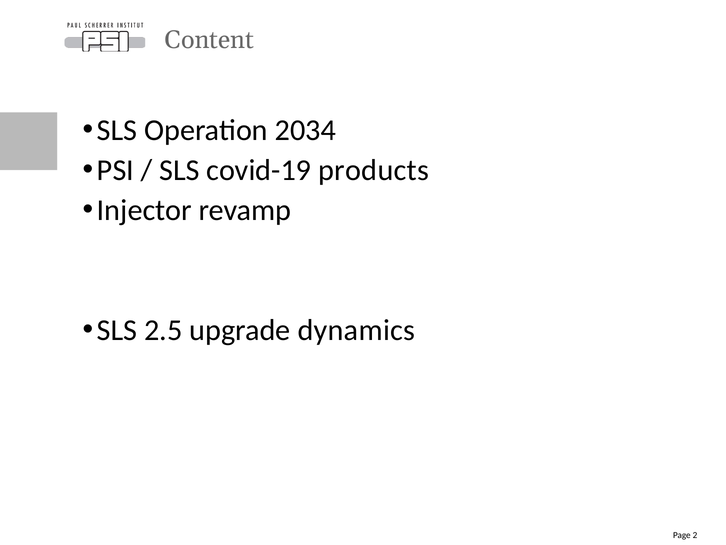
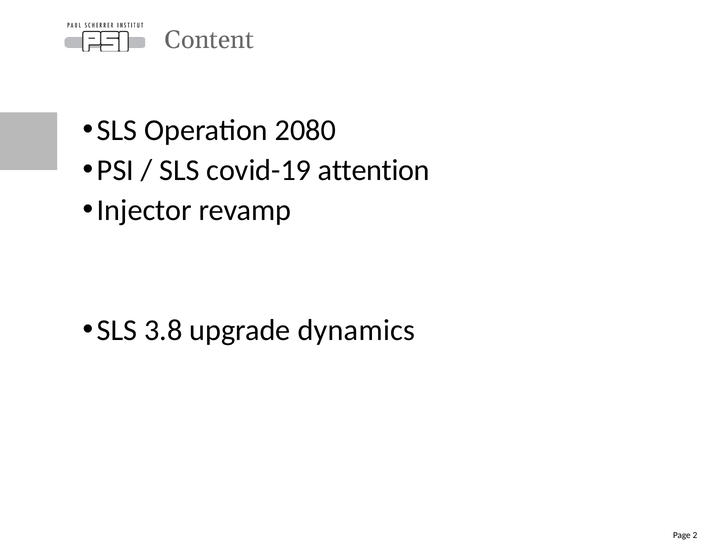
2034: 2034 -> 2080 (305, 130)
products: products -> attention (374, 170)
2.5: 2.5 -> 3.8 (163, 330)
